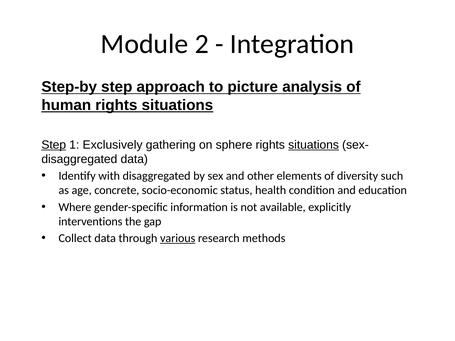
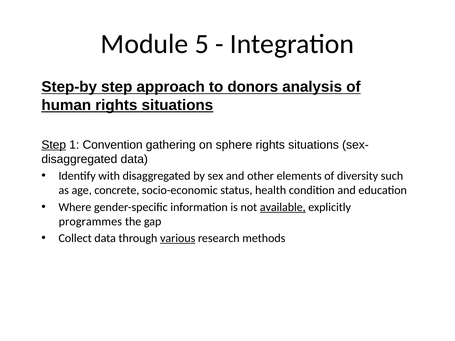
2: 2 -> 5 (202, 44)
picture: picture -> donors (253, 87)
Exclusively: Exclusively -> Convention (113, 145)
situations underline: present -> none (314, 145)
available underline: none -> present (283, 207)
interventions: interventions -> programmes (90, 222)
